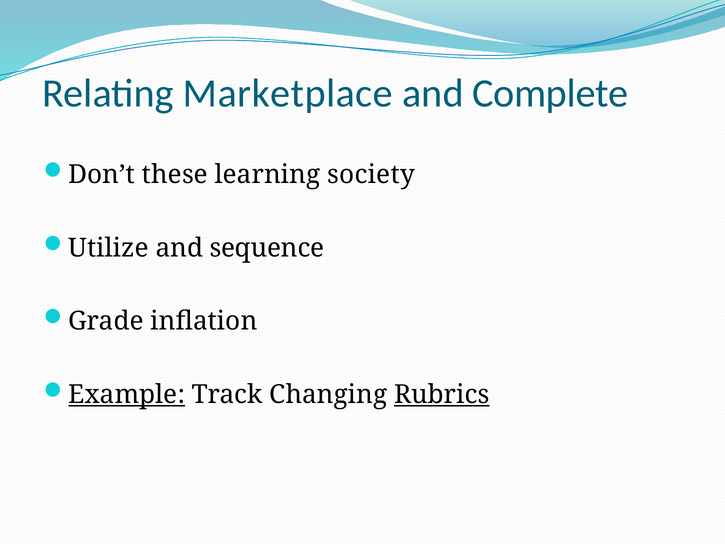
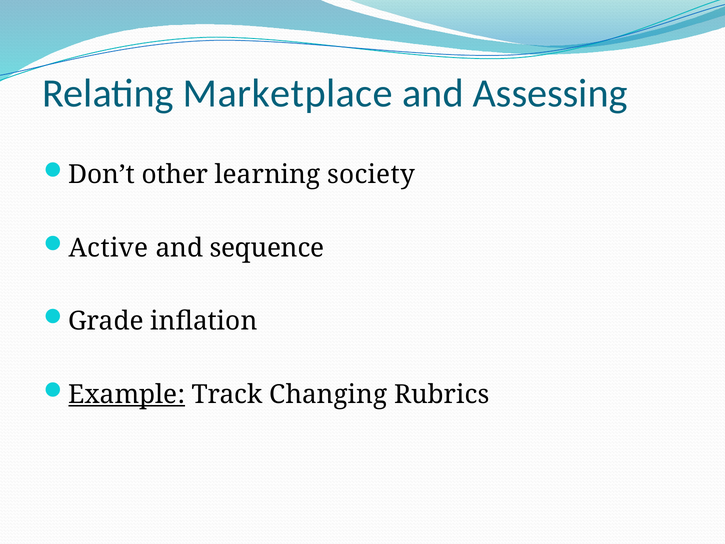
Complete: Complete -> Assessing (550, 93)
these: these -> other (175, 175)
Utilize: Utilize -> Active (108, 248)
Rubrics underline: present -> none (442, 394)
